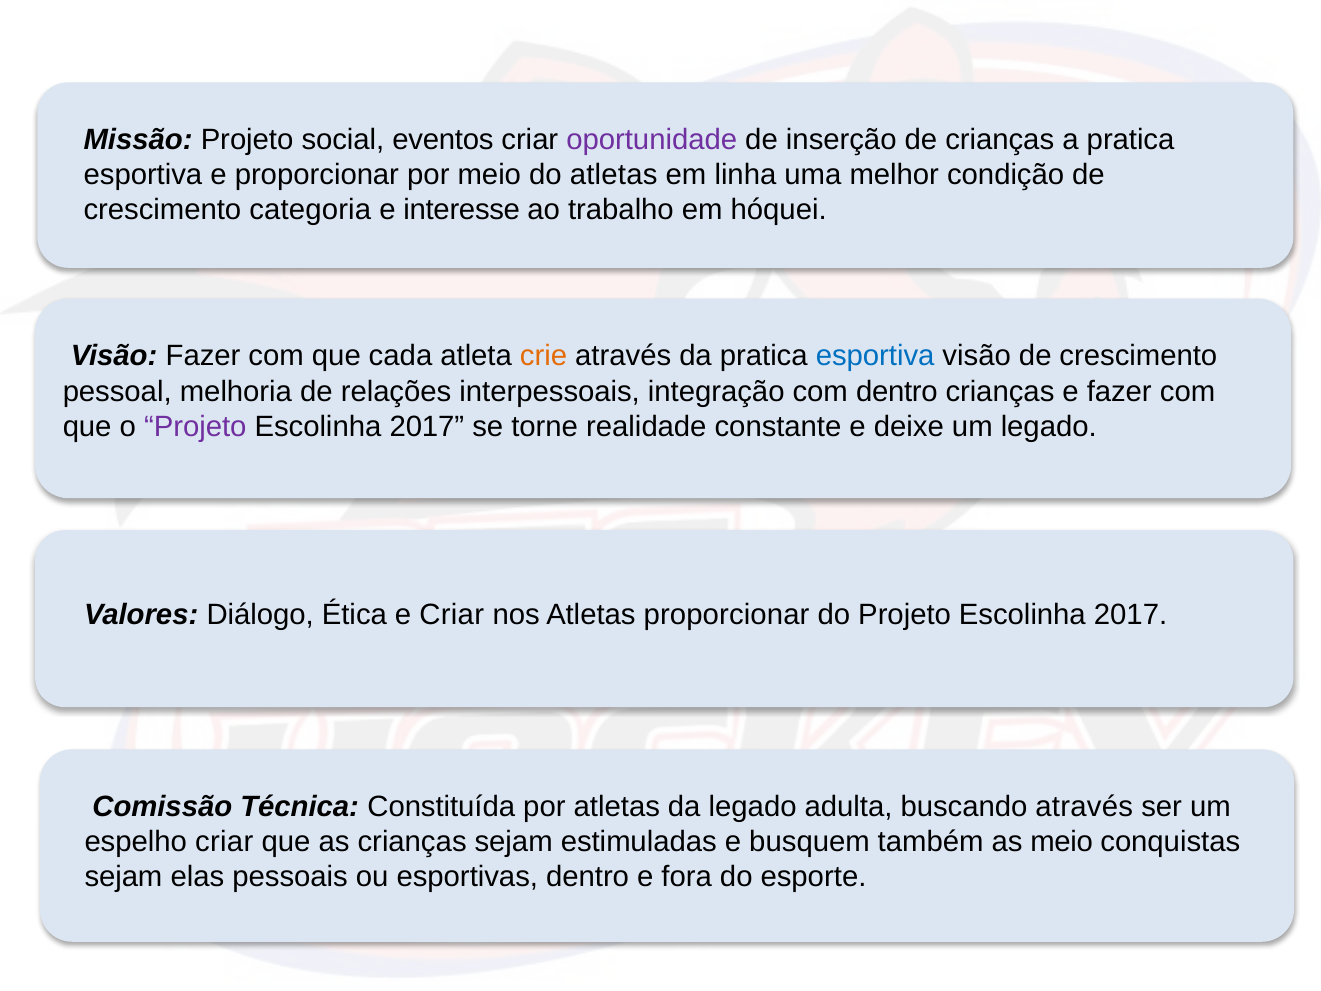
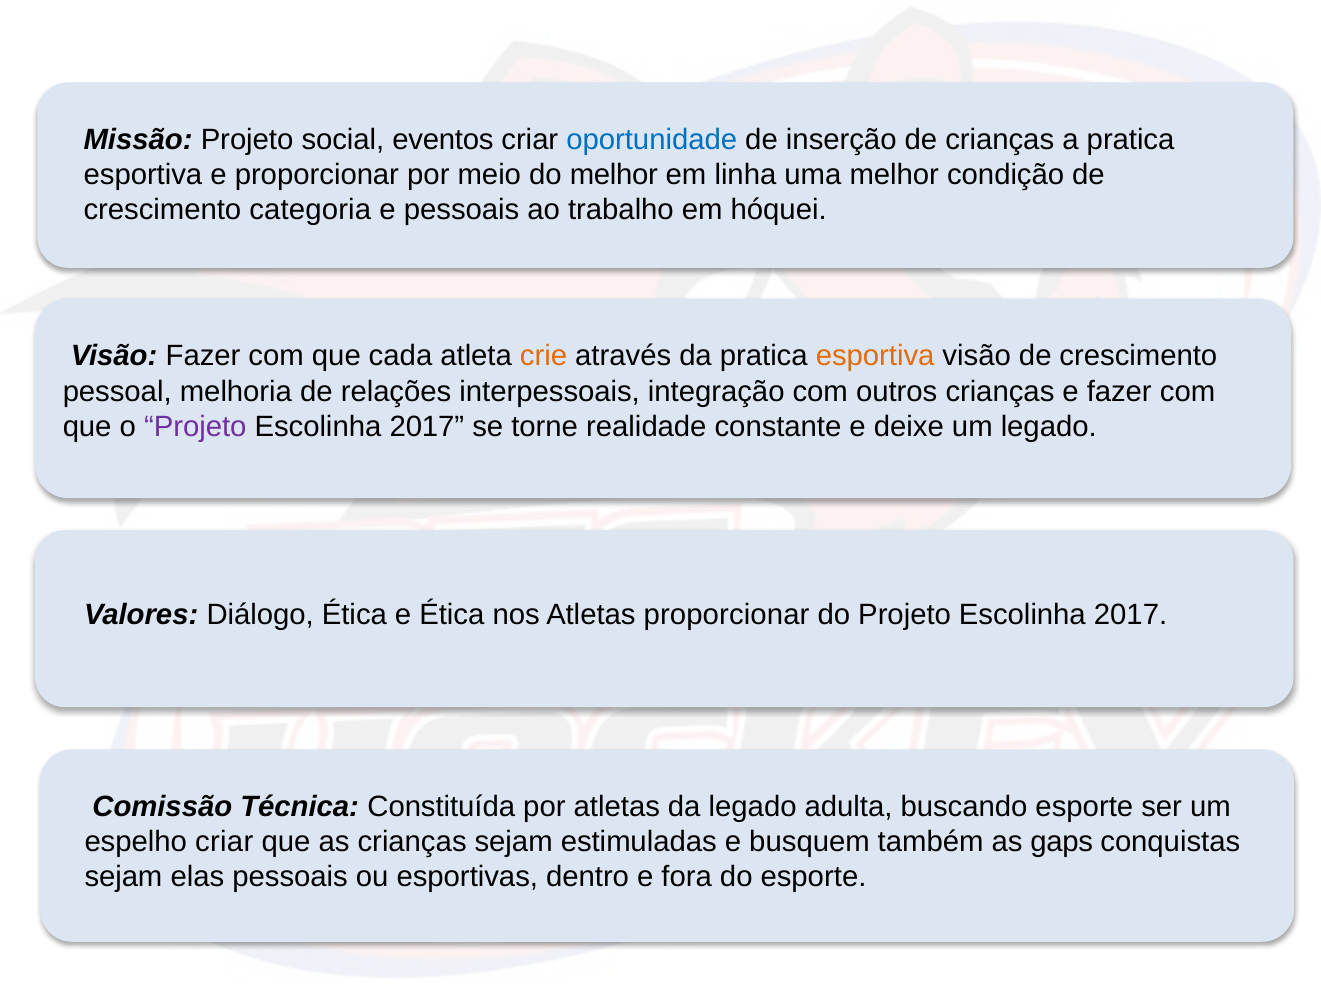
oportunidade colour: purple -> blue (652, 139)
do atletas: atletas -> melhor (614, 175)
e interesse: interesse -> pessoais (462, 210)
esportiva colour: blue -> orange (875, 356)
com dentro: dentro -> outros (897, 391)
e Criar: Criar -> Ética (452, 615)
buscando através: através -> esporte (1084, 807)
as meio: meio -> gaps (1062, 842)
